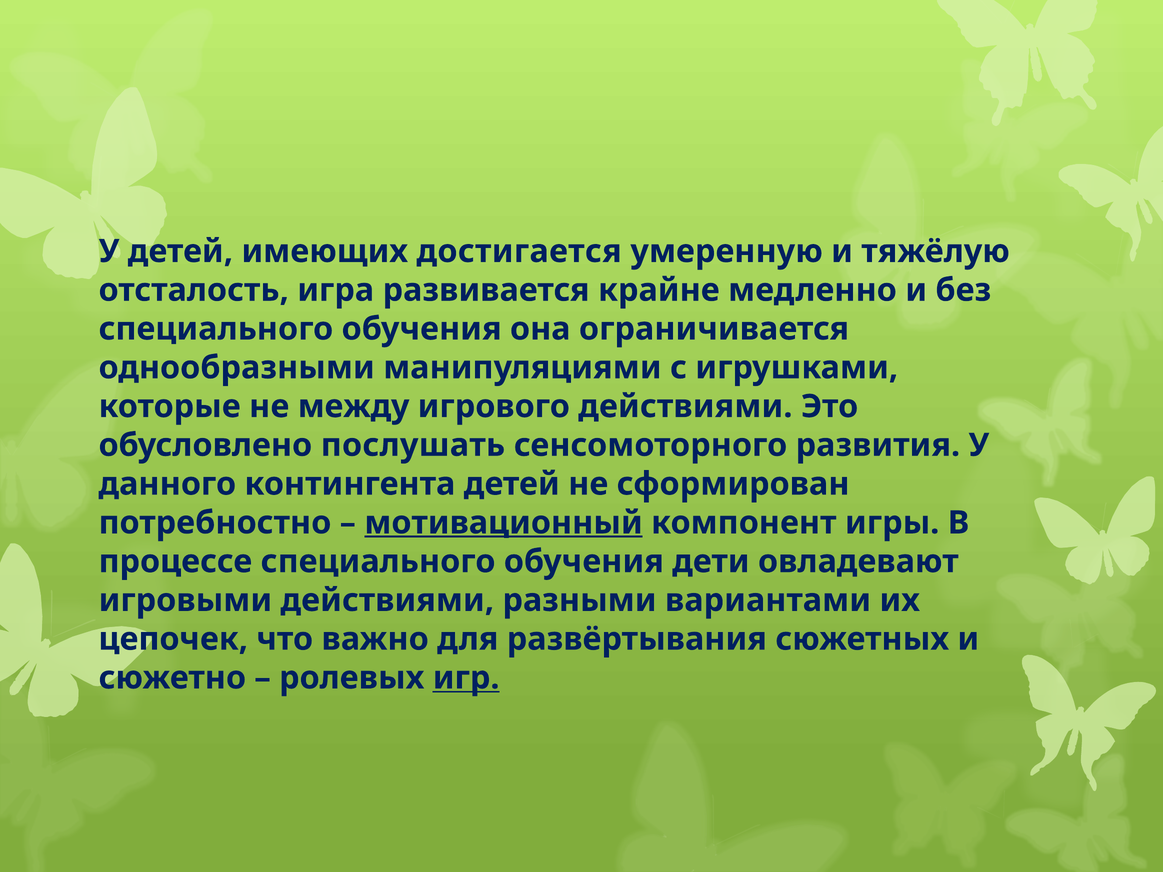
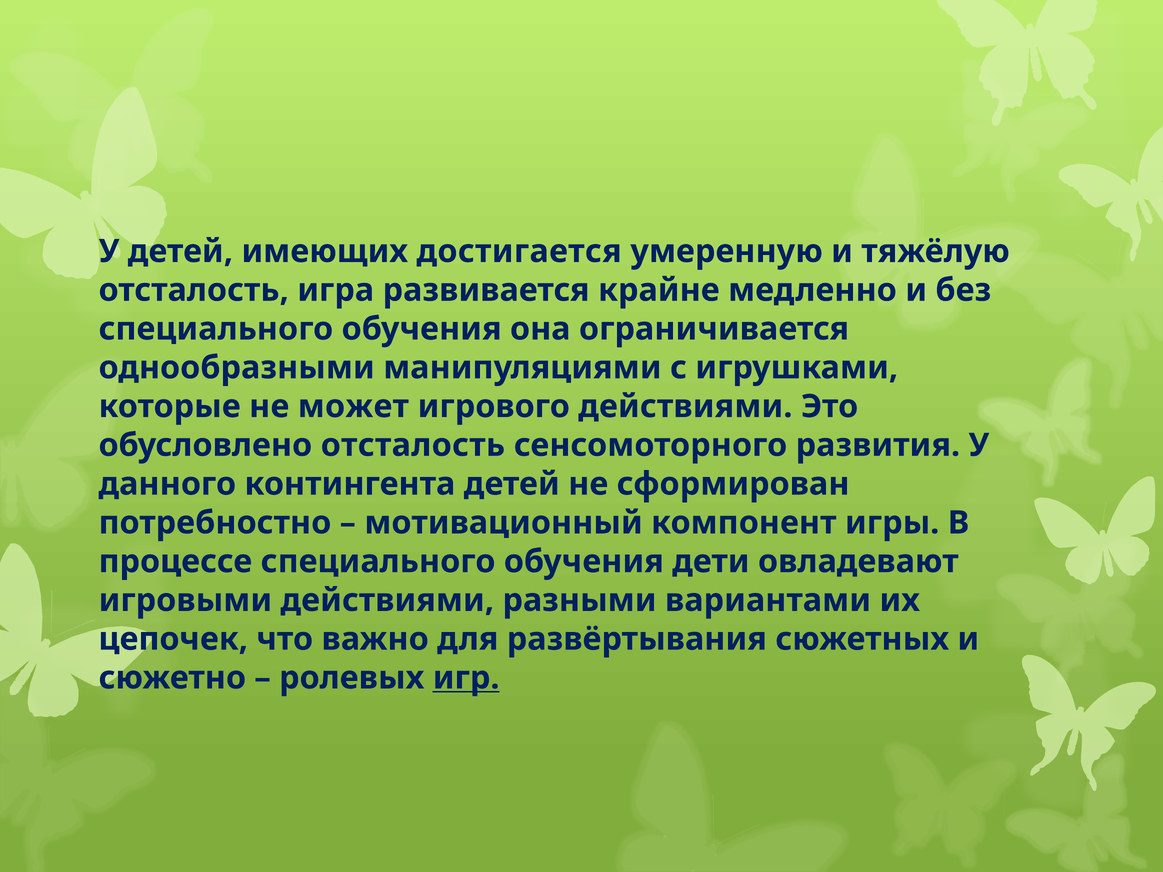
между: между -> может (353, 407)
обусловлено послушать: послушать -> отсталость (413, 445)
мотивационный underline: present -> none (504, 523)
